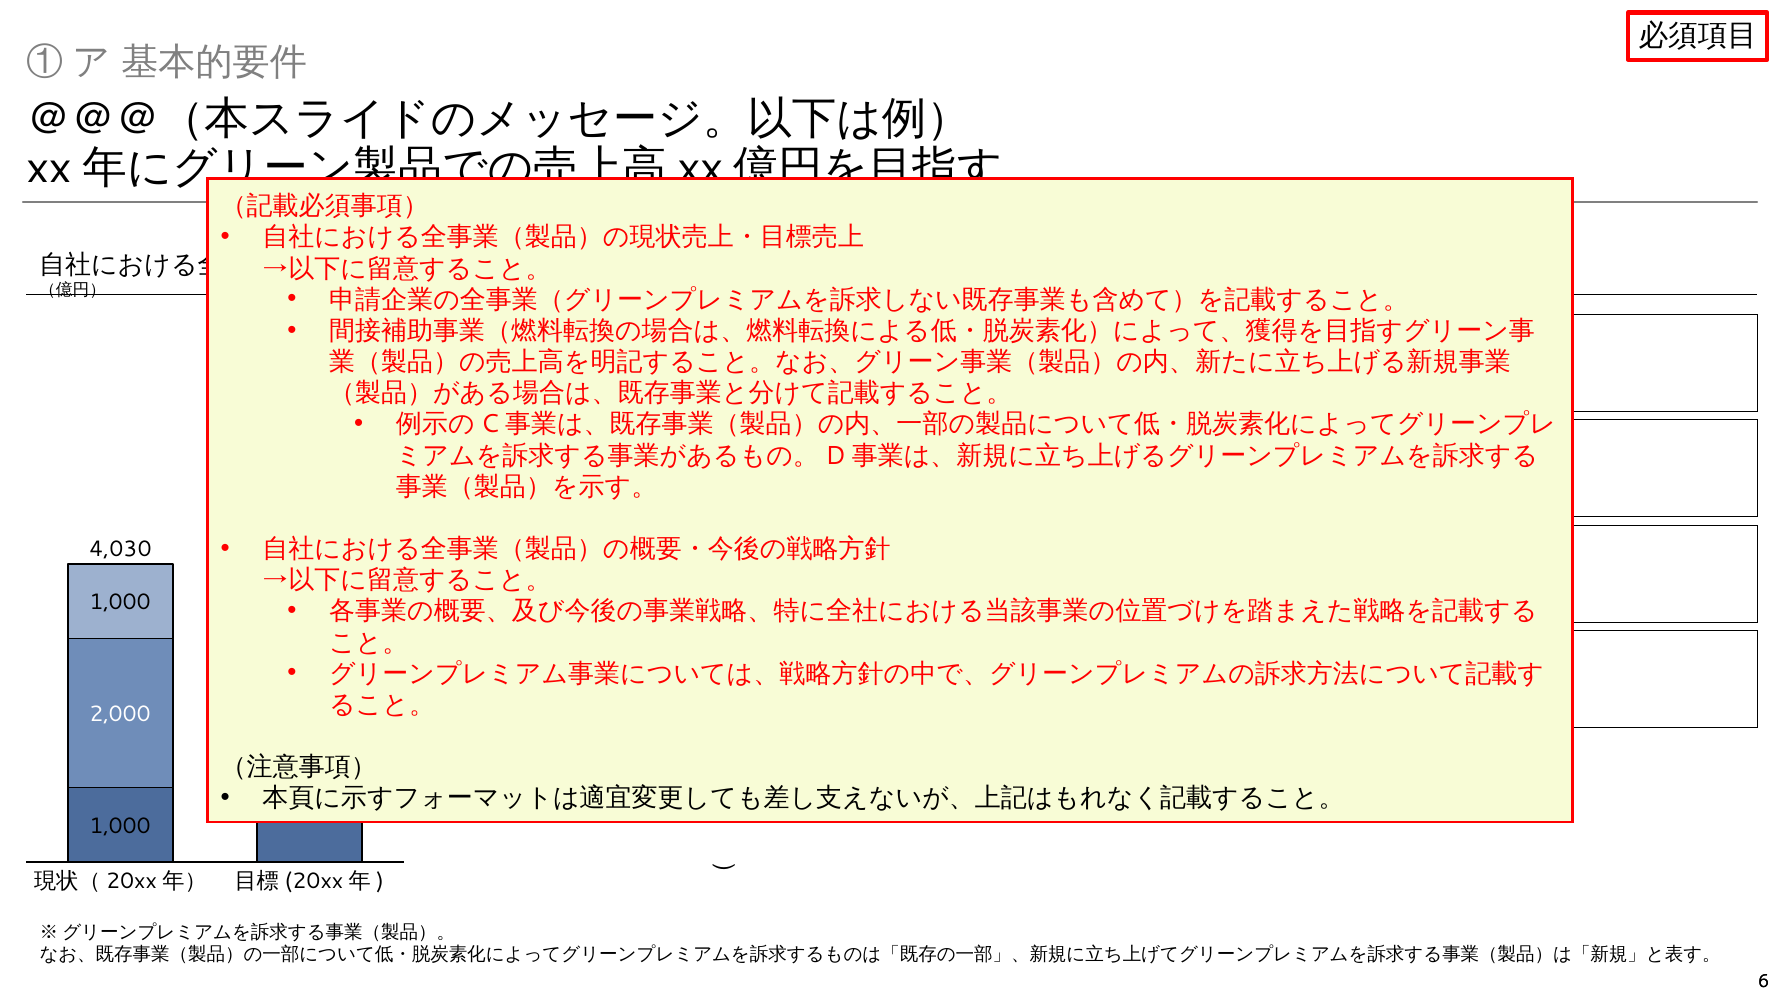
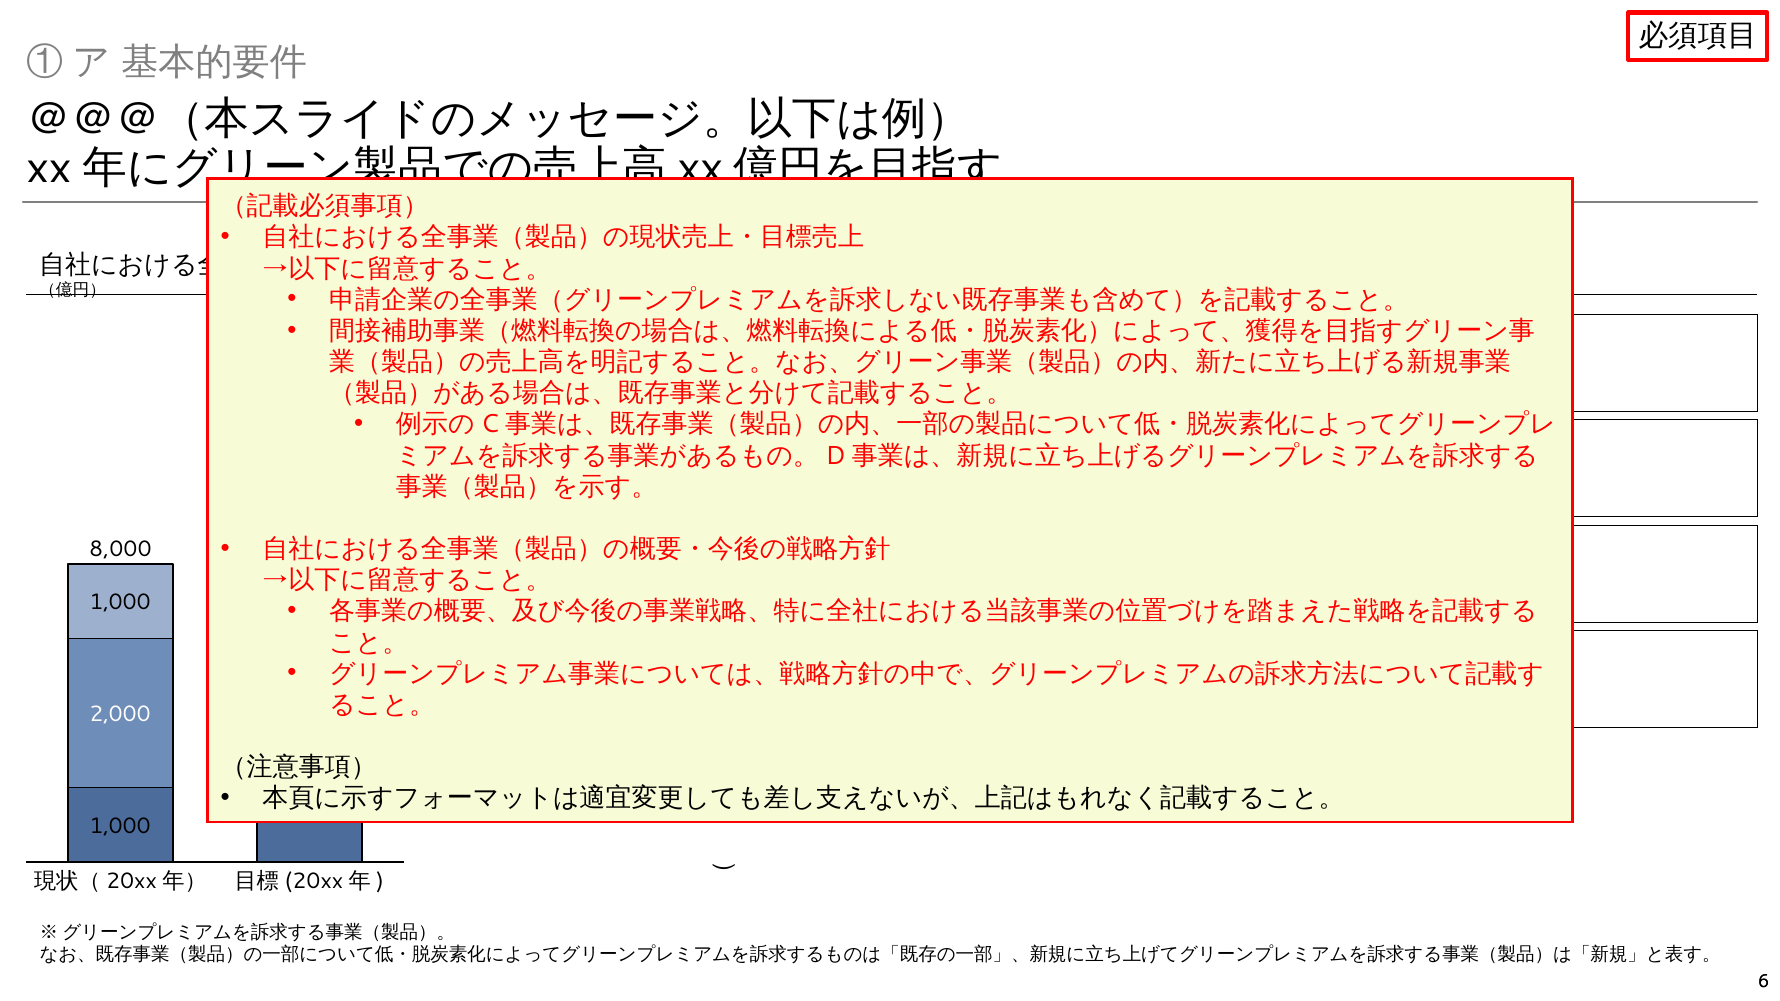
4,030: 4,030 -> 8,000 (120, 549)
